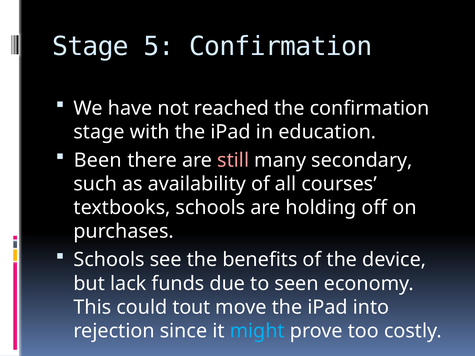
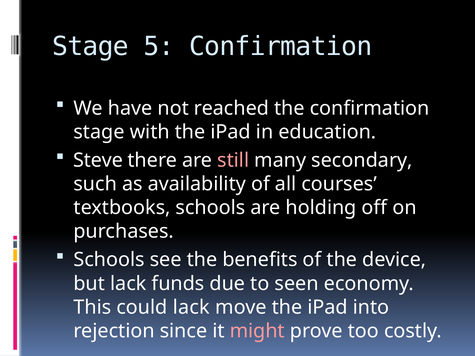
Been: Been -> Steve (98, 160)
could tout: tout -> lack (191, 307)
might colour: light blue -> pink (257, 331)
